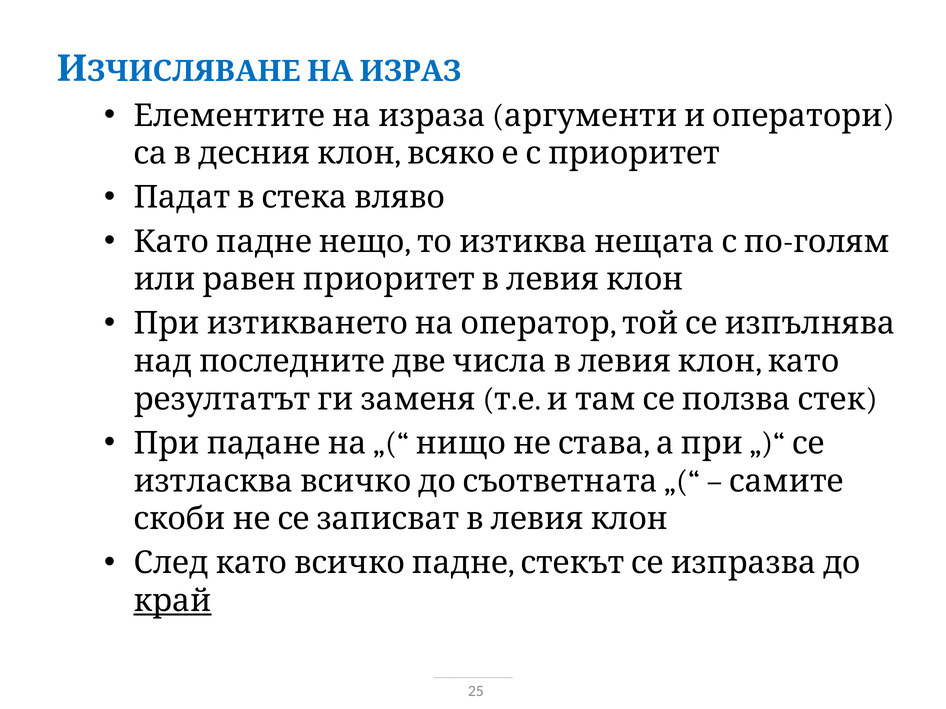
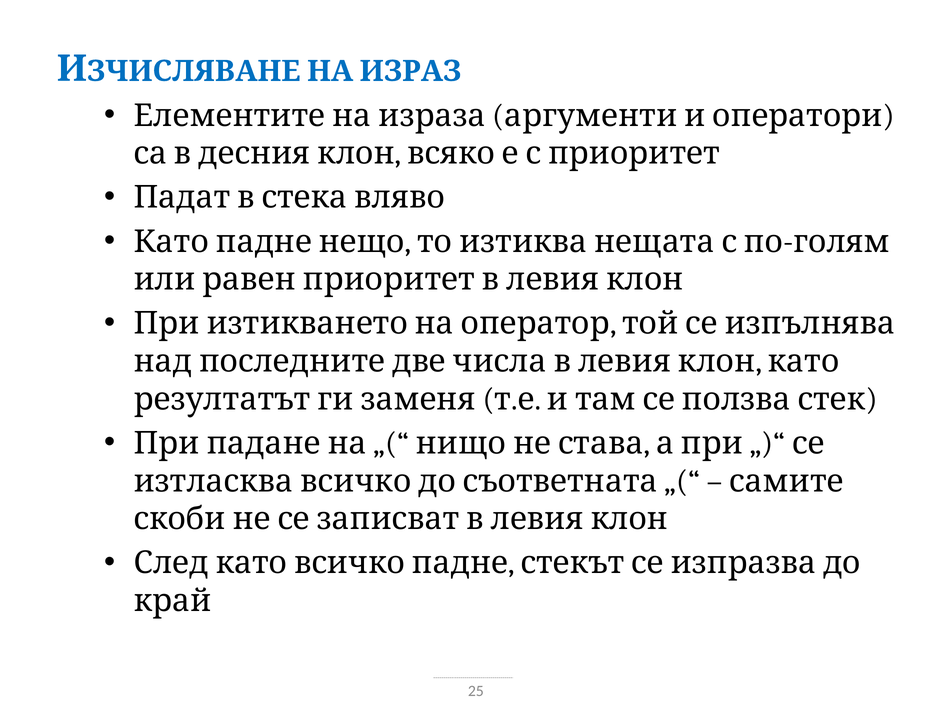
край underline: present -> none (173, 601)
